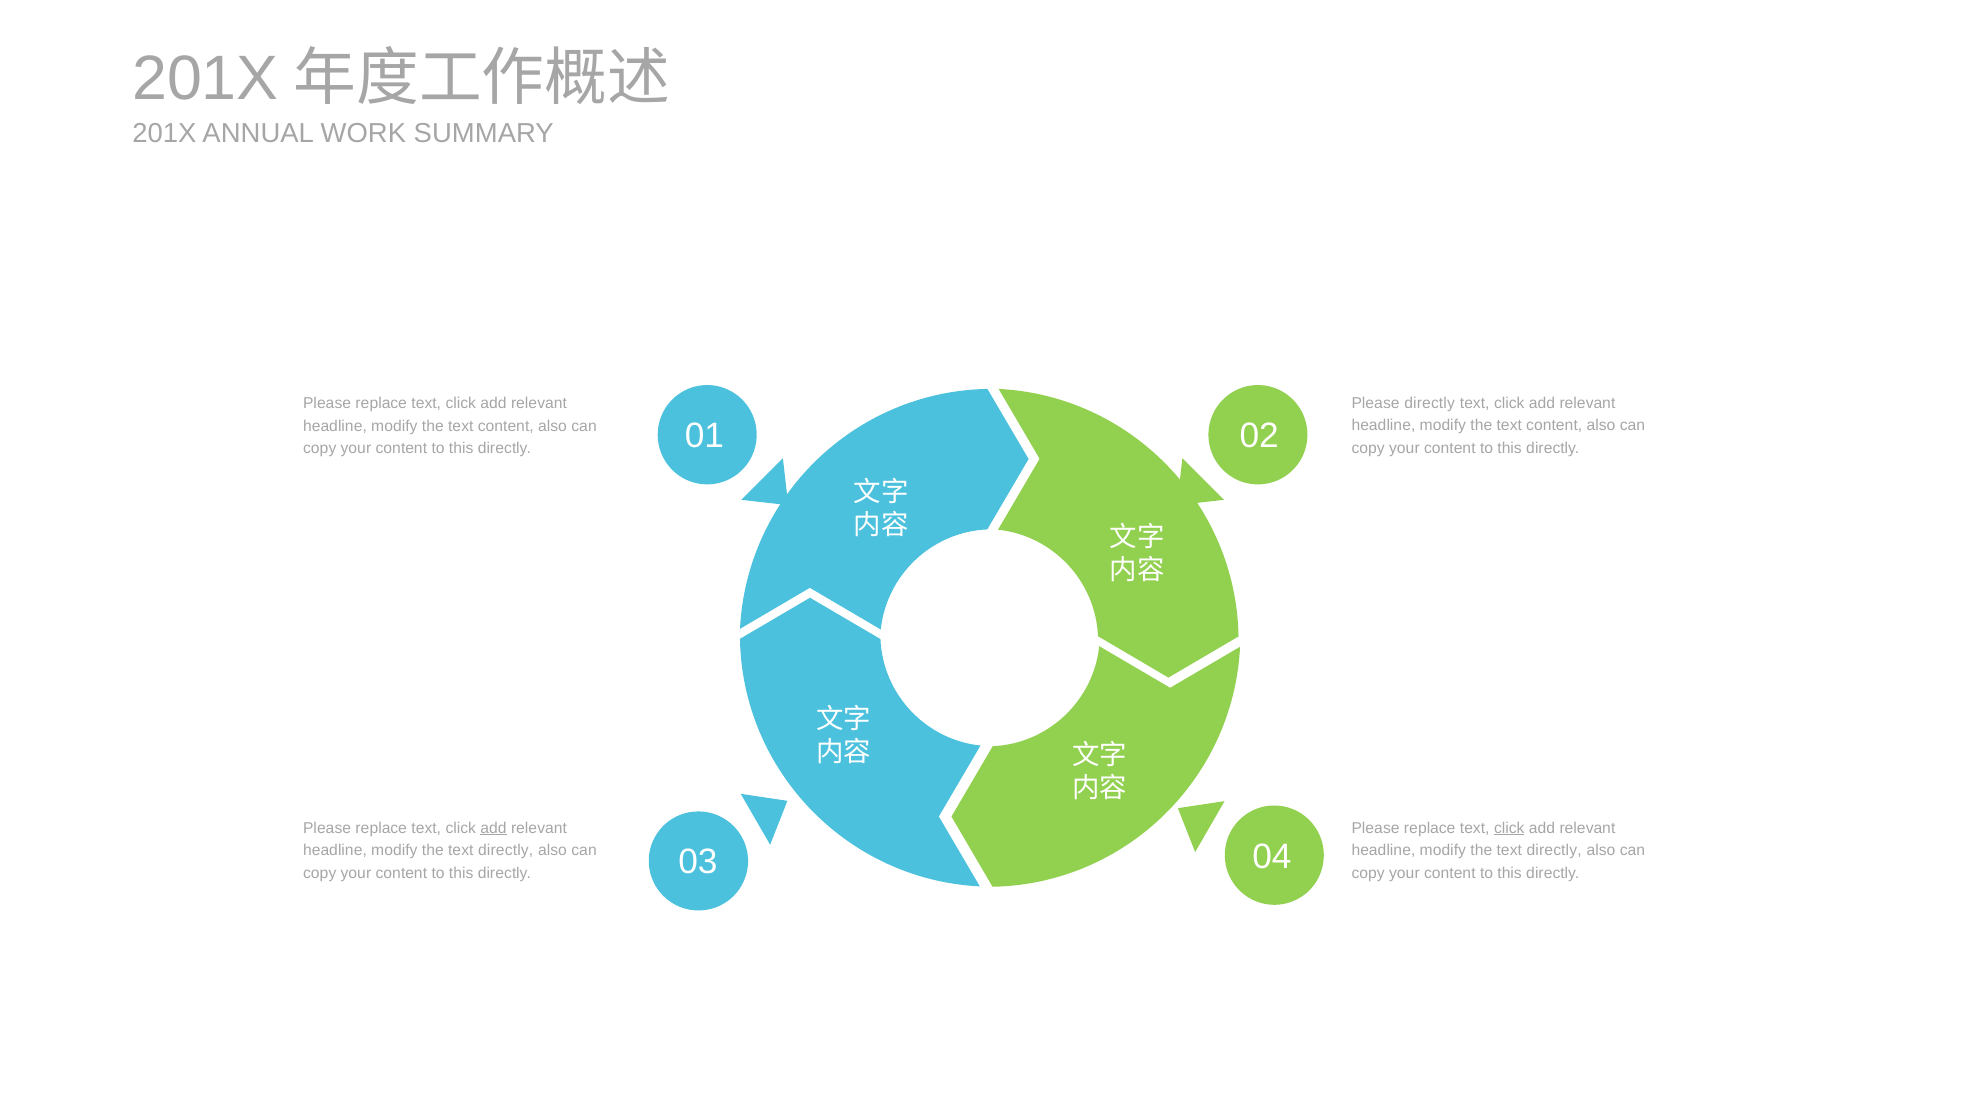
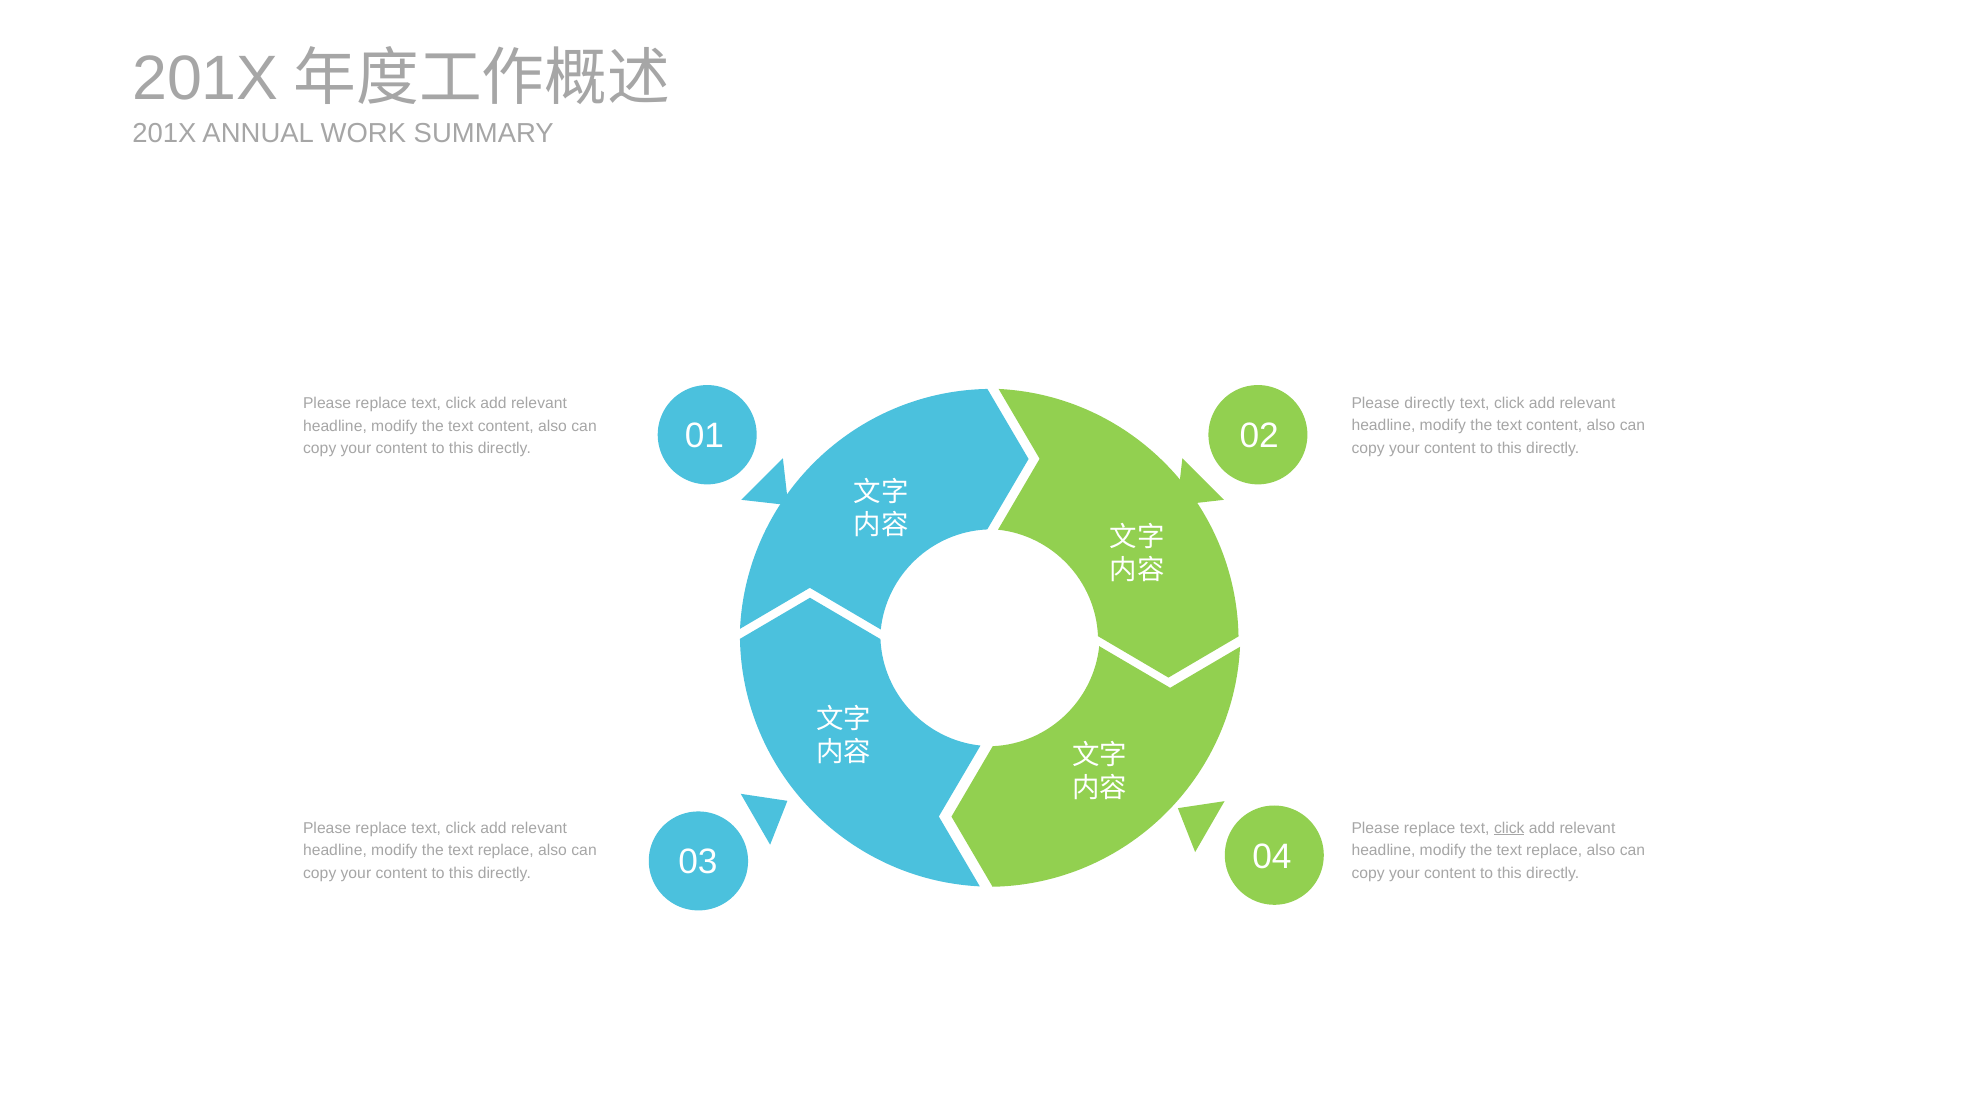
add underline: present -> none (493, 828)
directly: directly -> replace (506, 851)
directly: directly -> replace (1554, 851)
